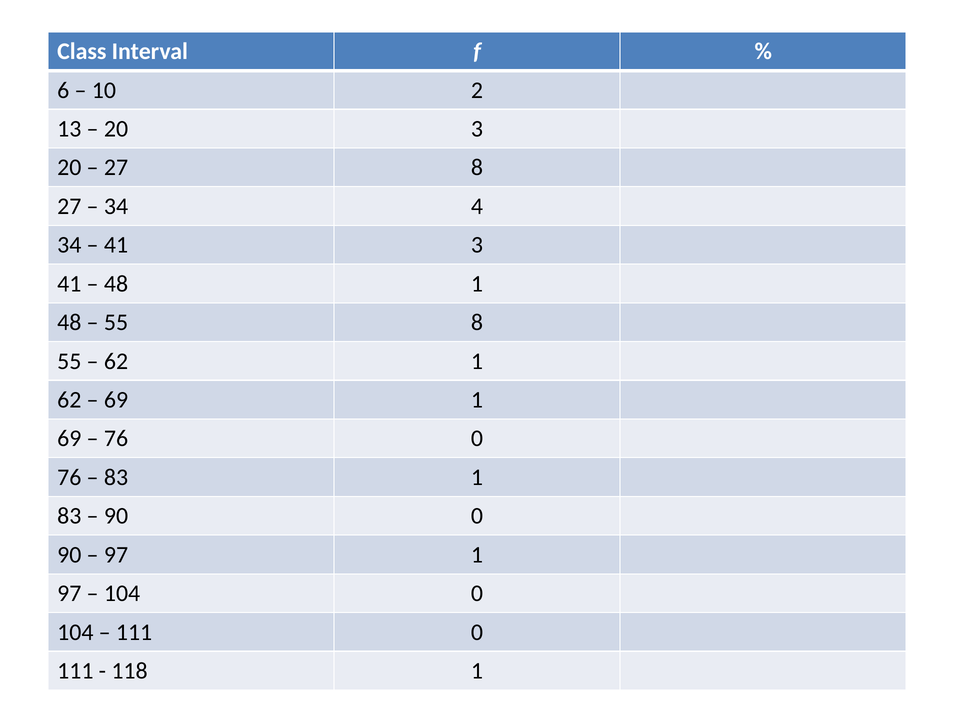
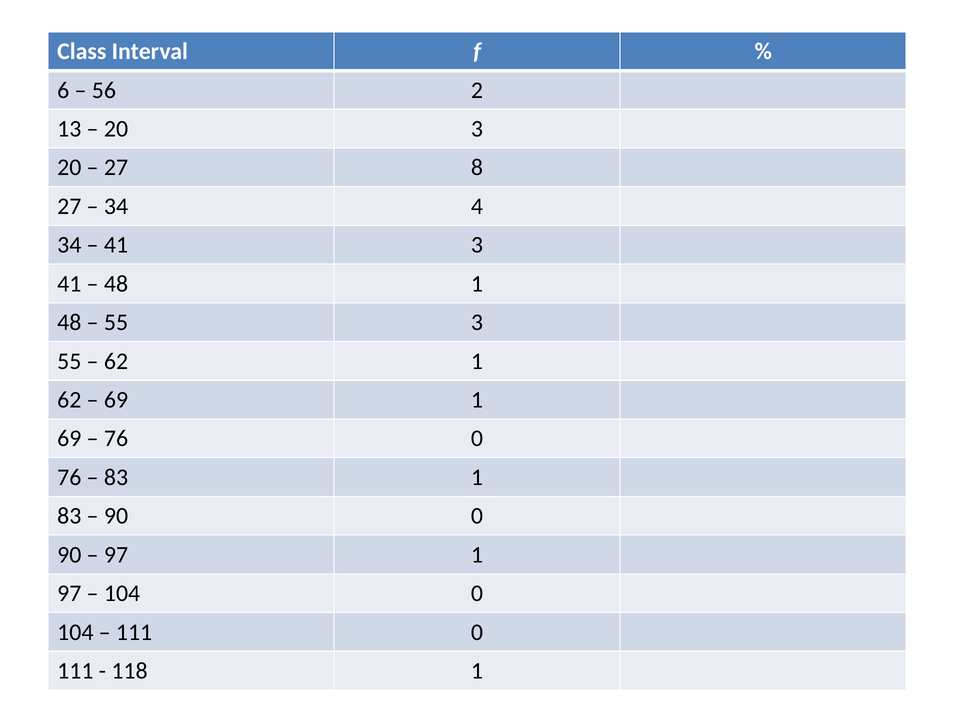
10: 10 -> 56 (104, 90)
55 8: 8 -> 3 (477, 322)
